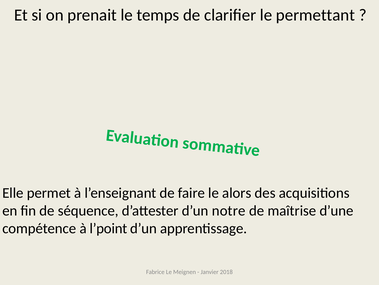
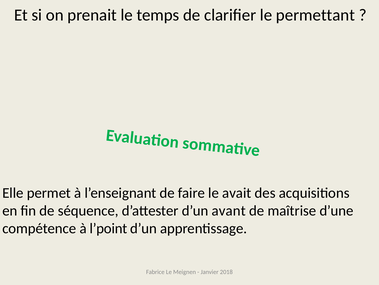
alors: alors -> avait (237, 193)
notre: notre -> avant (229, 210)
